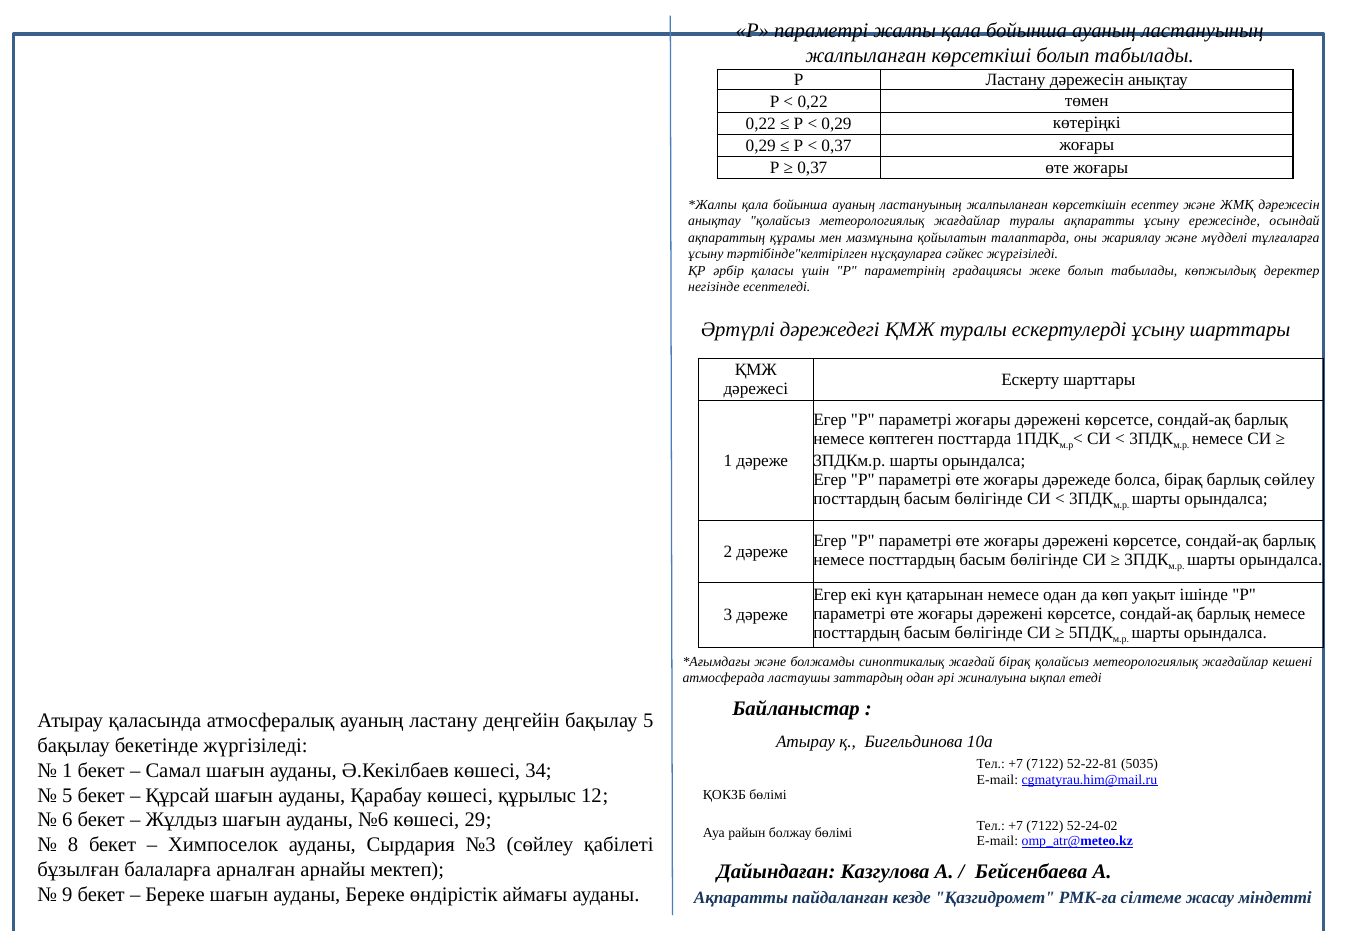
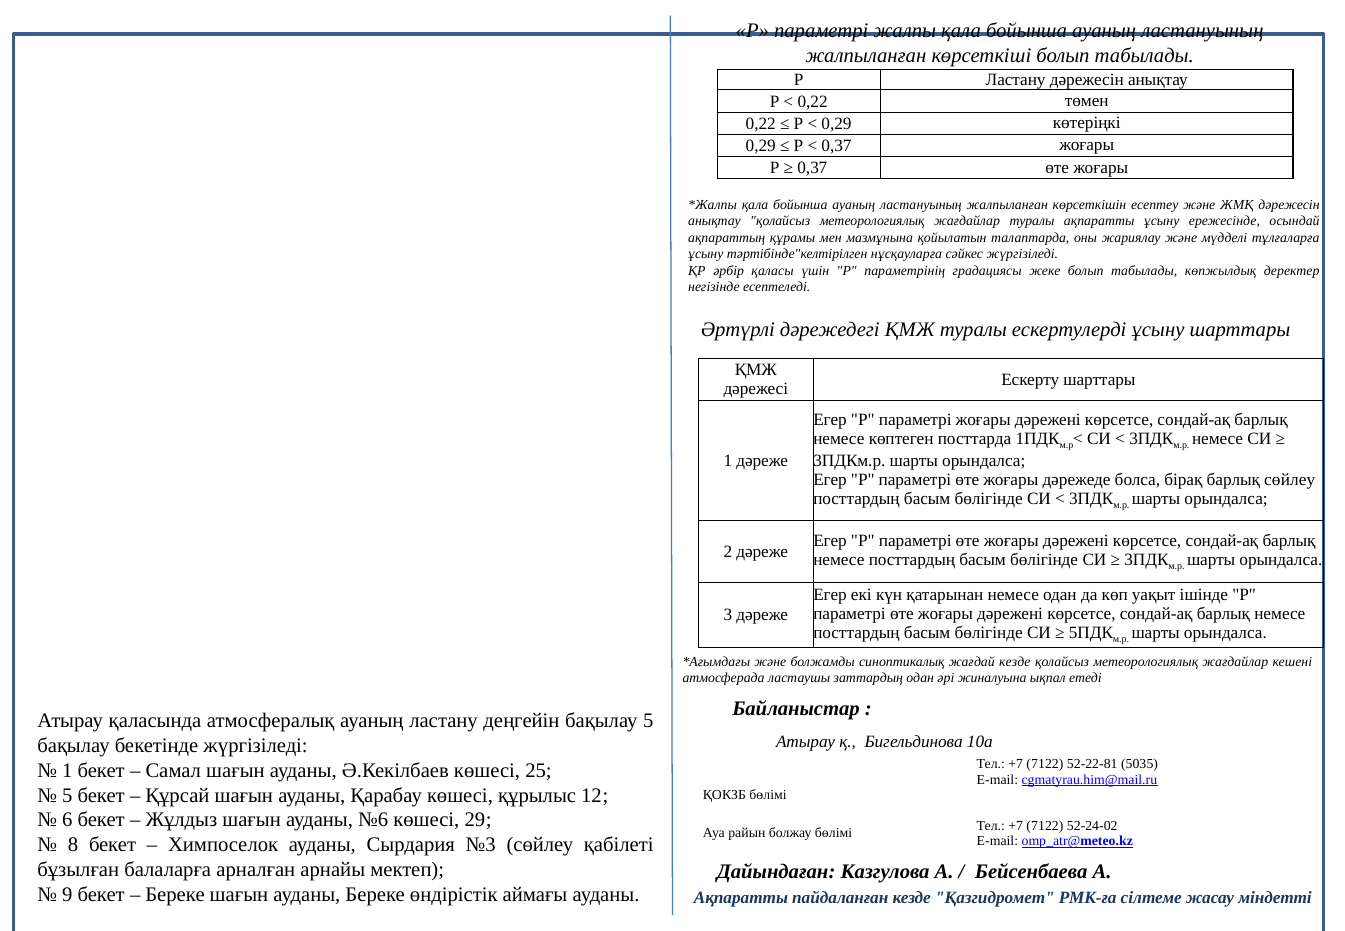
жағдай бірақ: бірақ -> кезде (1015, 662)
34: 34 -> 25 (538, 770)
